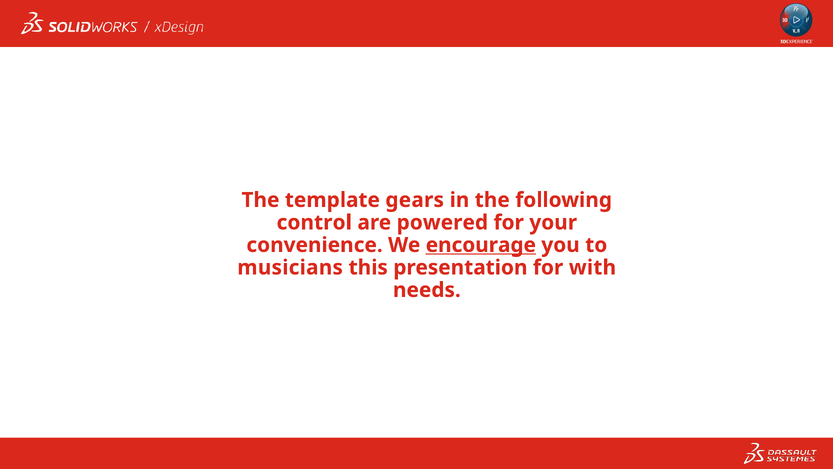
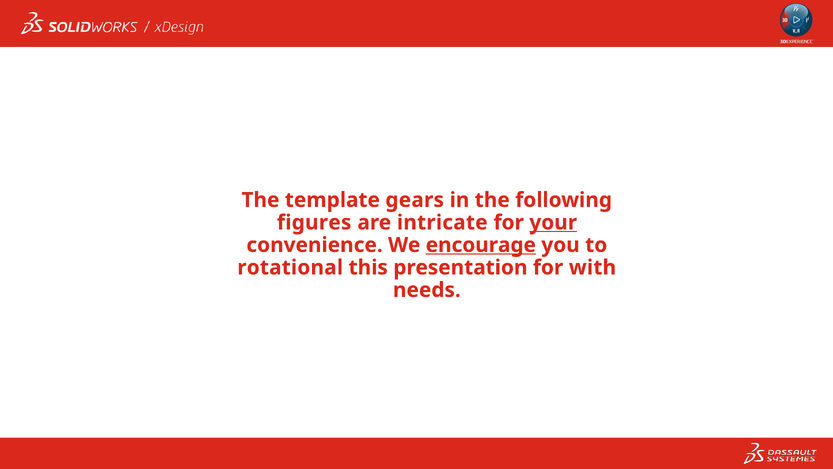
control: control -> figures (314, 222)
powered: powered -> intricate (442, 222)
your underline: none -> present (553, 222)
musicians: musicians -> rotational (290, 267)
